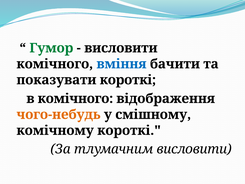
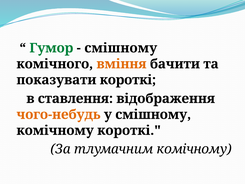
висловити: висловити -> смішному (121, 48)
вміння colour: blue -> orange (122, 64)
в комічного: комічного -> ставлення (75, 98)
тлумачним висловити: висловити -> комічному (194, 149)
